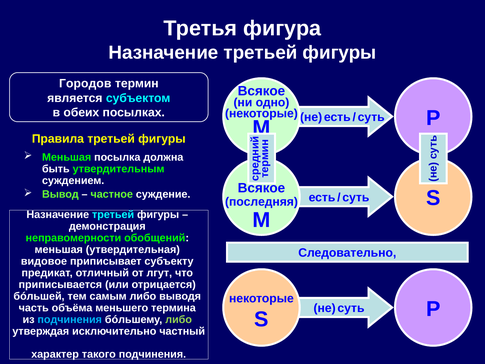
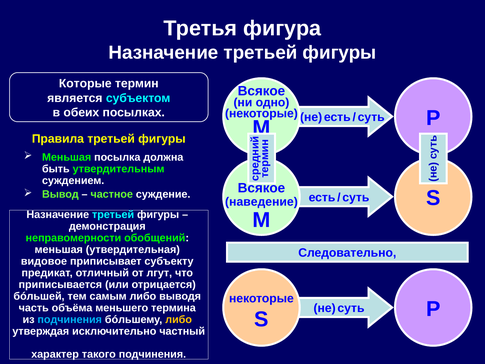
Городов: Городов -> Которые (85, 83)
последняя: последняя -> наведение (261, 202)
либо colour: light green -> yellow (179, 319)
